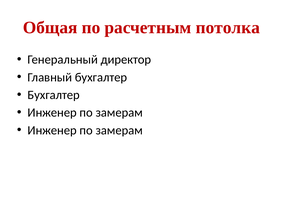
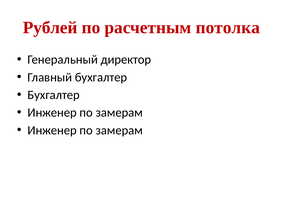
Общая: Общая -> Рублей (50, 27)
